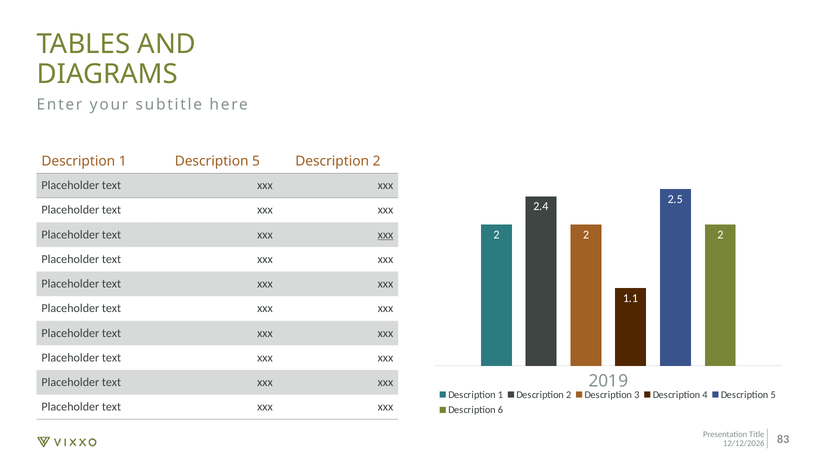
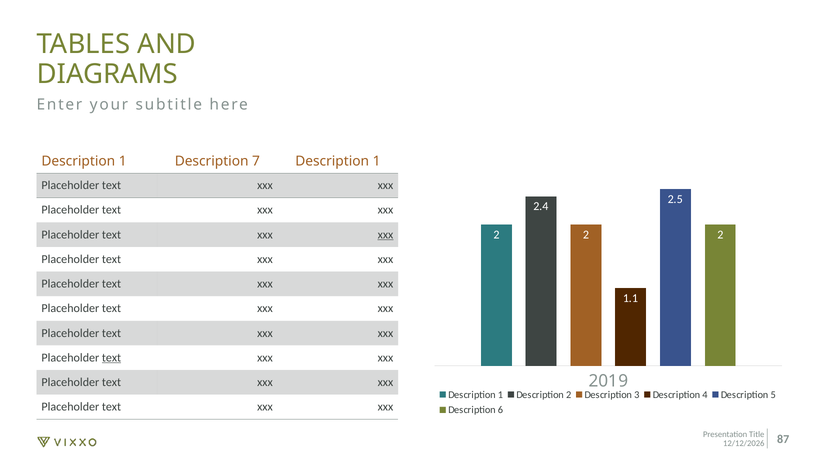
1 Description 5: 5 -> 7 (256, 161)
2: 2 -> 1 (377, 161)
text underline: none -> present (112, 357)
83: 83 -> 87 (783, 439)
